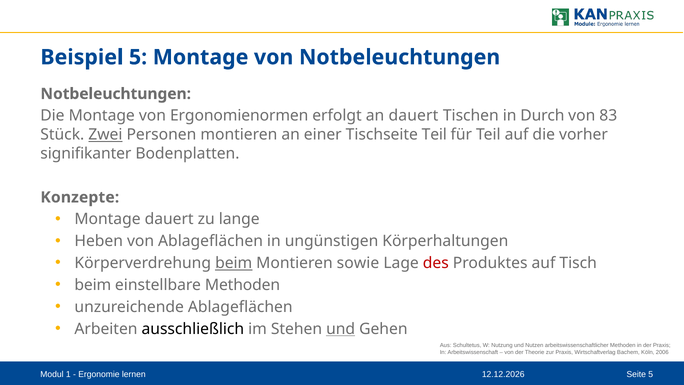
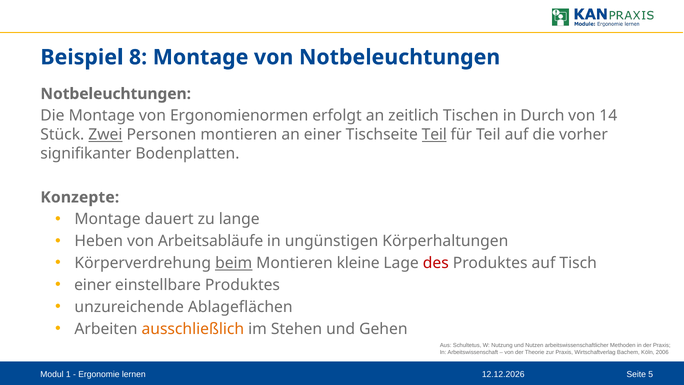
Beispiel 5: 5 -> 8 (138, 57)
an dauert: dauert -> zeitlich (414, 116)
83: 83 -> 14 (608, 116)
Teil underline: none -> present (434, 135)
von Ablageflächen: Ablageflächen -> Arbeitsabläufe (211, 241)
sowie: sowie -> kleine (358, 263)
beim: beim -> einer (93, 285)
einstellbare Methoden: Methoden -> Produktes (242, 285)
ausschließlich colour: black -> orange (193, 329)
und underline: present -> none (341, 329)
